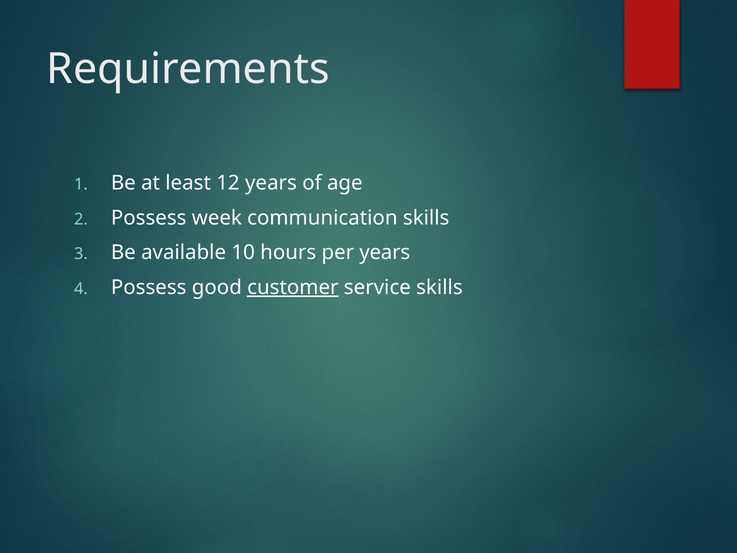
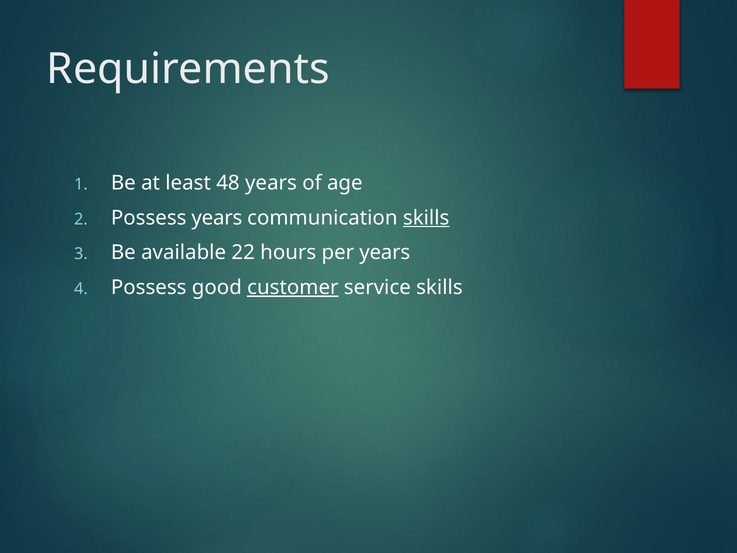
12: 12 -> 48 (228, 183)
Possess week: week -> years (217, 218)
skills underline: none -> present (426, 218)
10: 10 -> 22 (243, 253)
